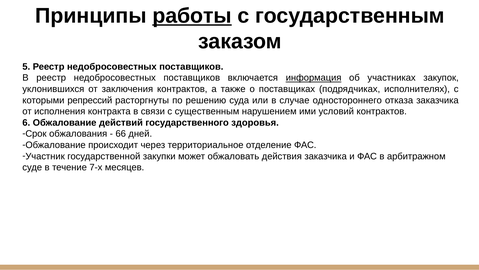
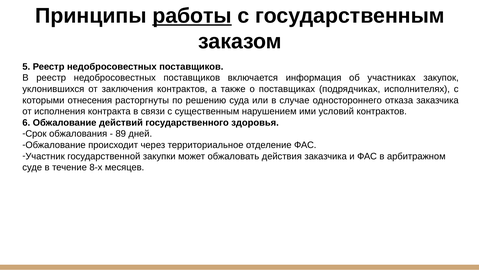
информация underline: present -> none (314, 78)
репрессий: репрессий -> отнесения (90, 100)
66: 66 -> 89 (121, 134)
7-х: 7-х -> 8-х (96, 167)
